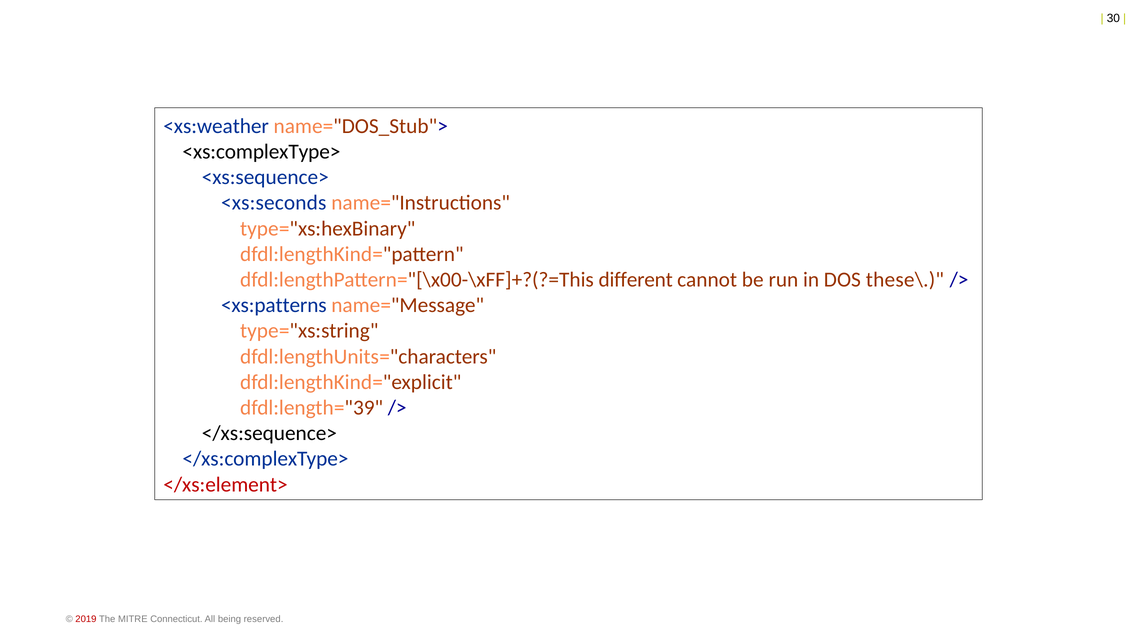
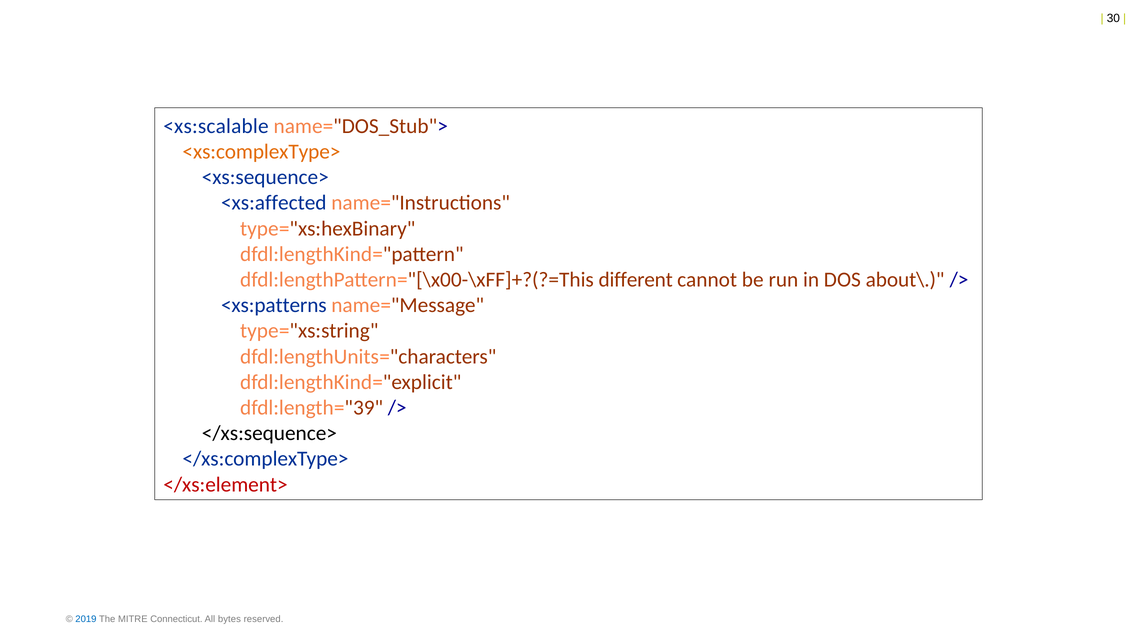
<xs:weather: <xs:weather -> <xs:scalable (216, 126)
<xs:complexType> colour: black -> orange (261, 152)
<xs:seconds: <xs:seconds -> <xs:affected (274, 203)
these\: these\ -> about\ (905, 280)
2019 colour: red -> blue (86, 619)
being: being -> bytes (229, 619)
